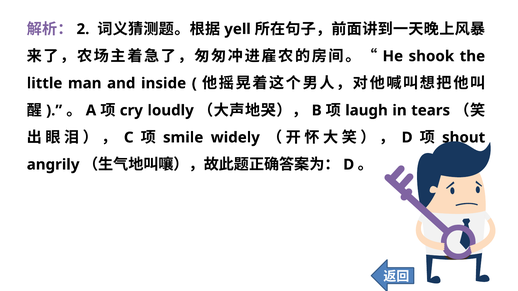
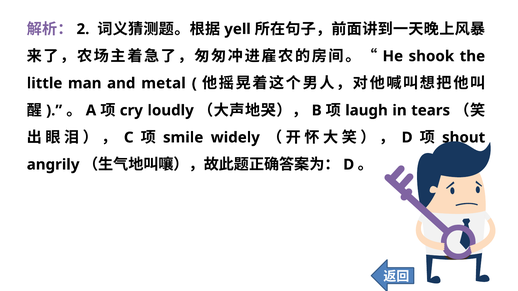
inside: inside -> metal (164, 83)
